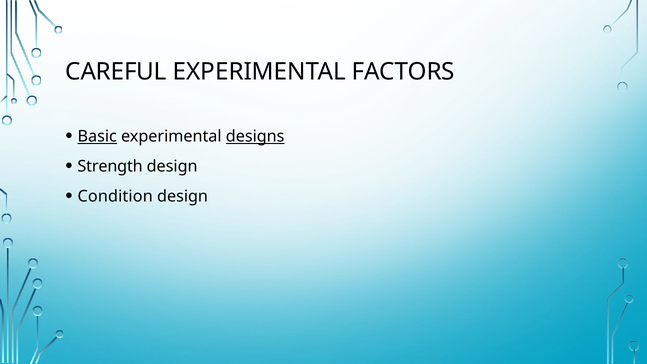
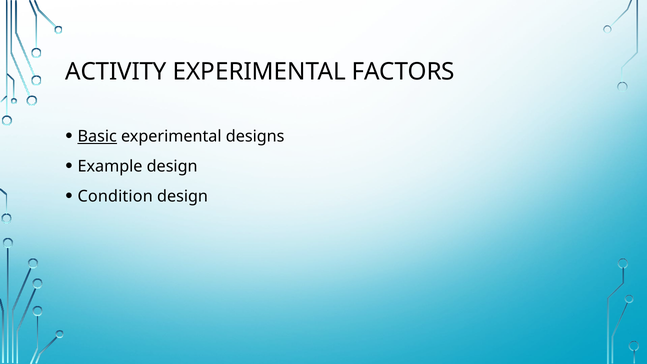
CAREFUL: CAREFUL -> ACTIVITY (116, 72)
designs underline: present -> none (255, 137)
Strength: Strength -> Example (110, 167)
